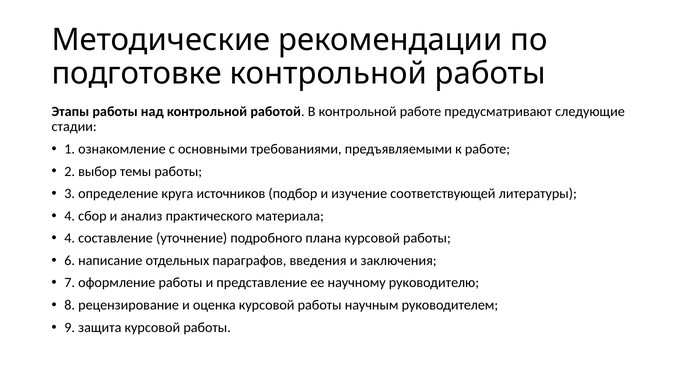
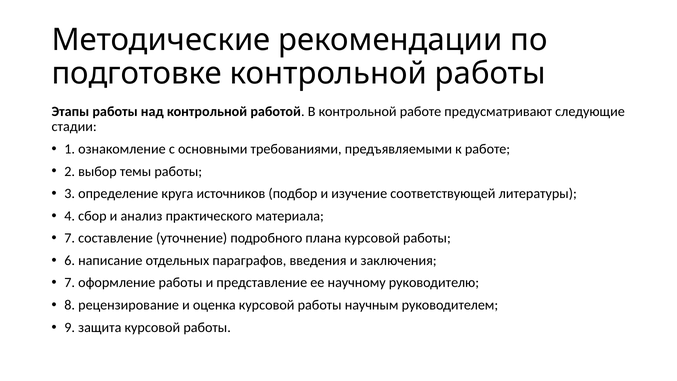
4: 4 -> 7 (70, 238)
